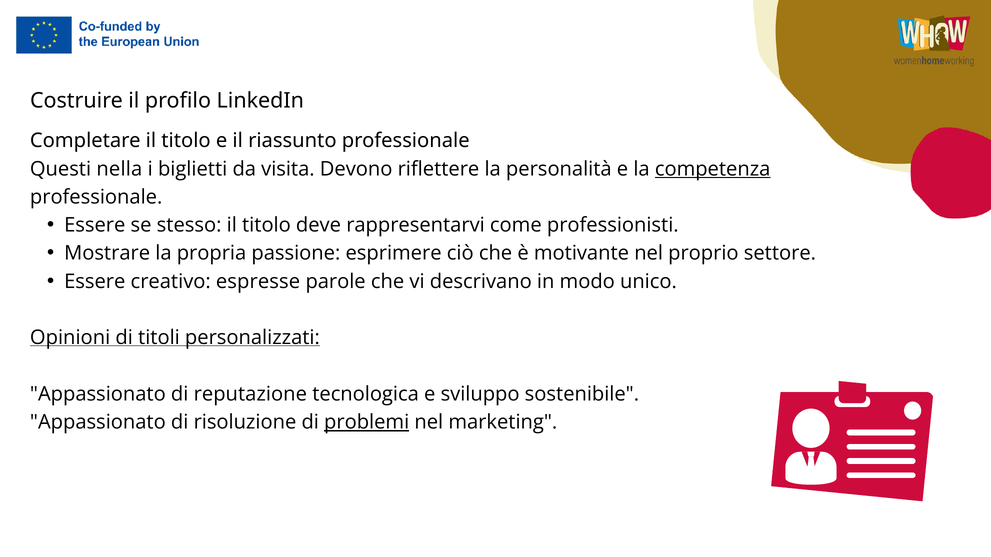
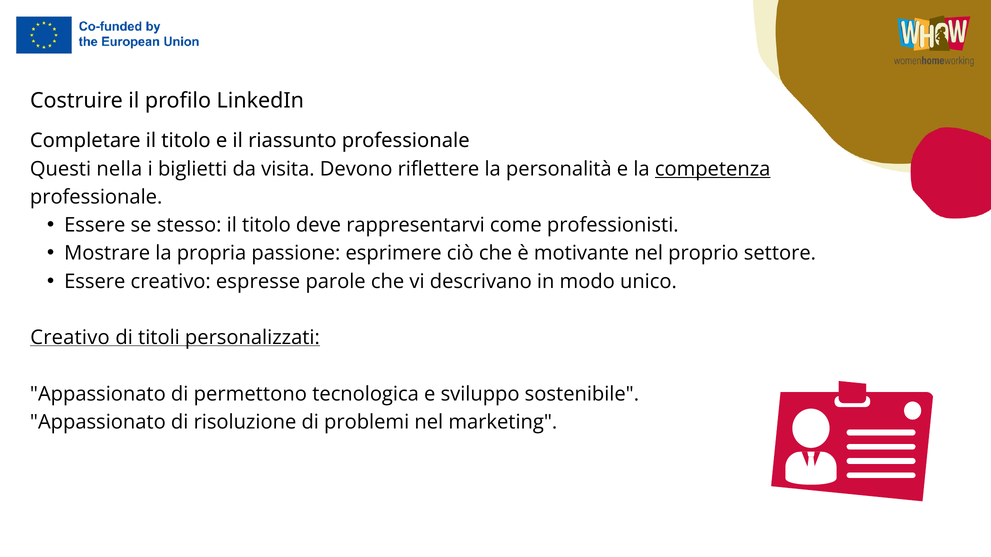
Opinioni: Opinioni -> Creativo (70, 338)
reputazione: reputazione -> permettono (250, 394)
problemi underline: present -> none (367, 423)
